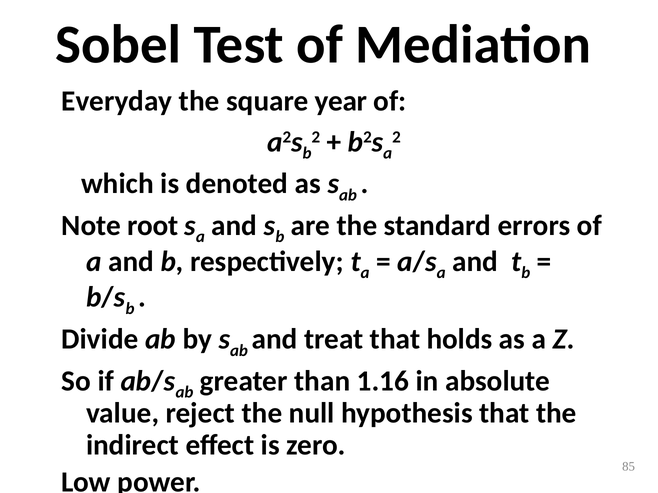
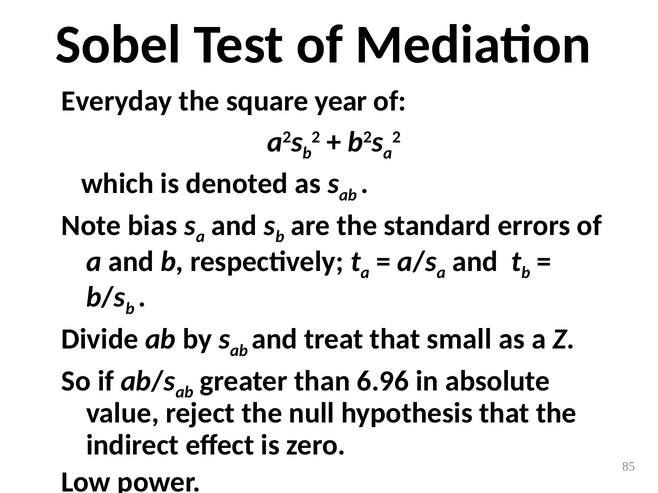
root: root -> bias (152, 226)
holds: holds -> small (459, 339)
1.16: 1.16 -> 6.96 (383, 381)
